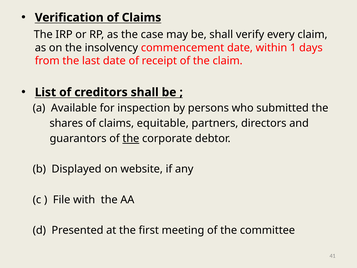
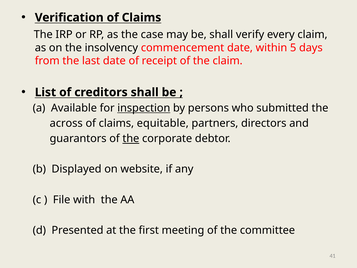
1: 1 -> 5 (293, 48)
inspection underline: none -> present (144, 108)
shares: shares -> across (66, 123)
